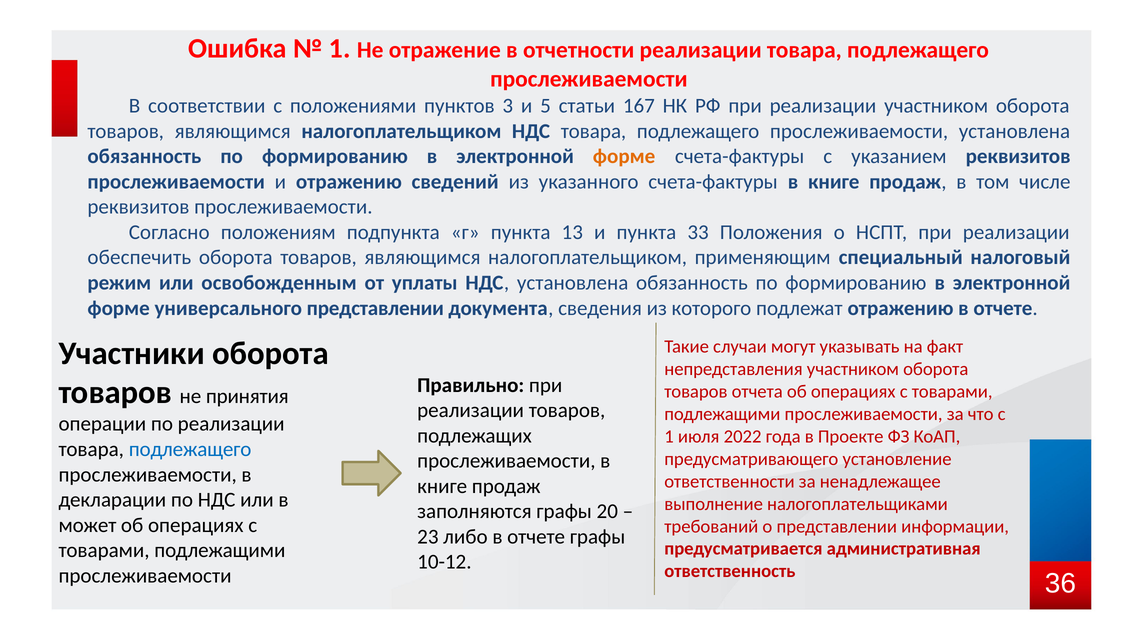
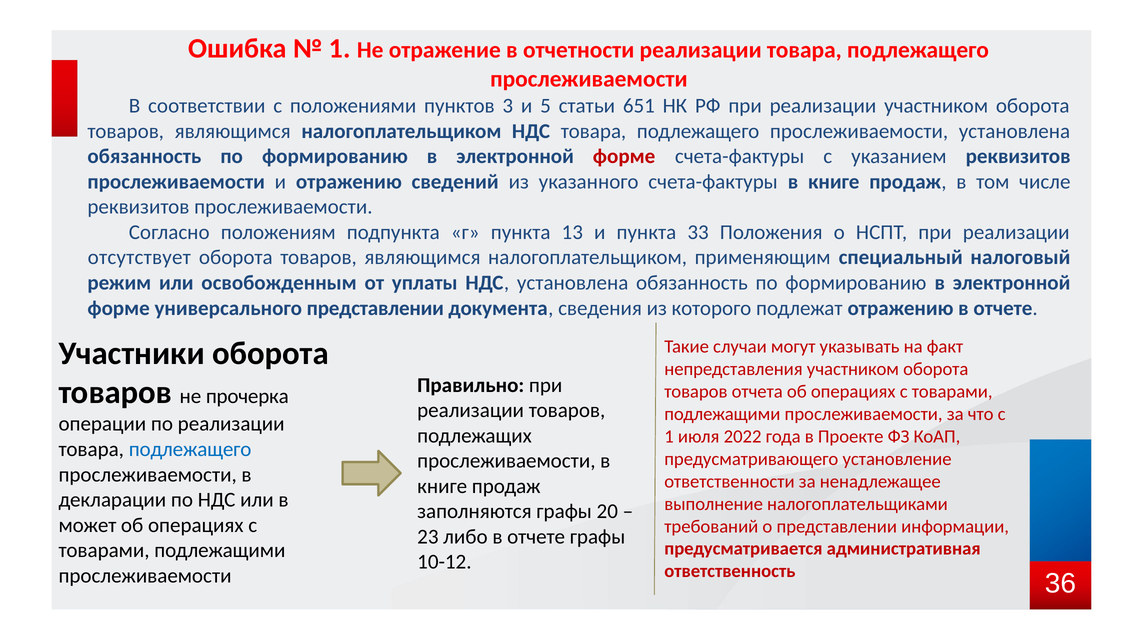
167: 167 -> 651 (639, 106)
форме colour: orange -> red (624, 156)
обеспечить: обеспечить -> отсутствует (139, 257)
принятия: принятия -> прочерка (247, 396)
